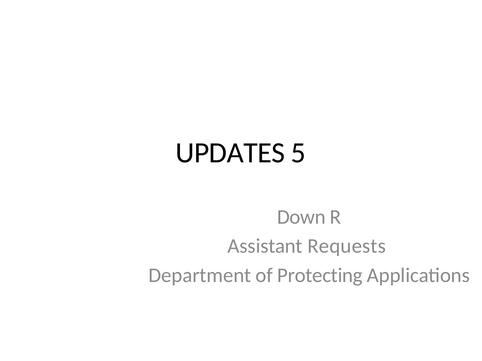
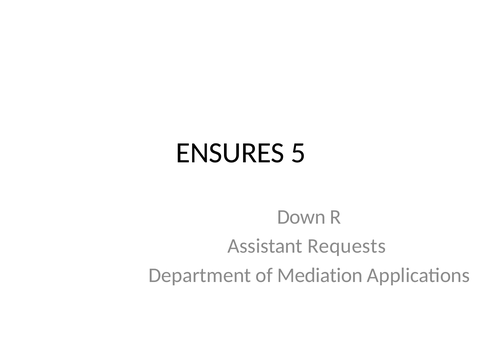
UPDATES: UPDATES -> ENSURES (230, 153)
Protecting: Protecting -> Mediation (320, 276)
